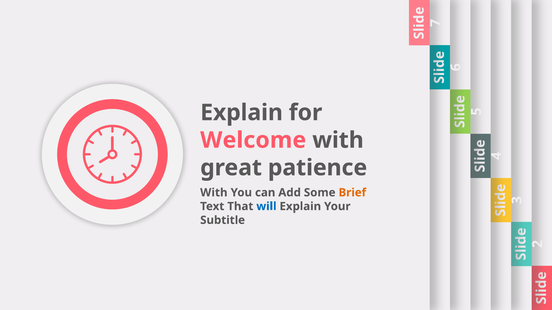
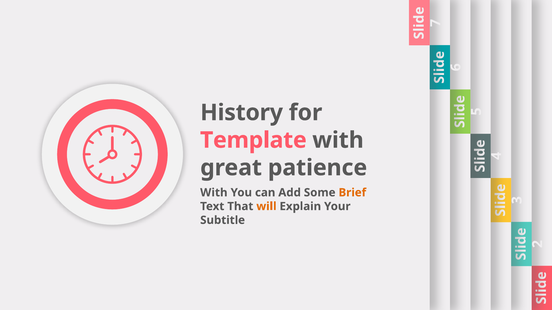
Explain: Explain -> History (242, 113)
Welcome: Welcome -> Template (253, 140)
will colour: blue -> orange (266, 207)
